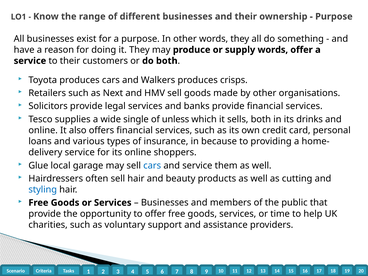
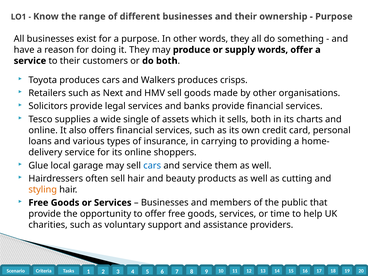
unless: unless -> assets (176, 119)
drinks: drinks -> charts (310, 119)
because: because -> carrying (219, 141)
styling colour: blue -> orange (43, 190)
